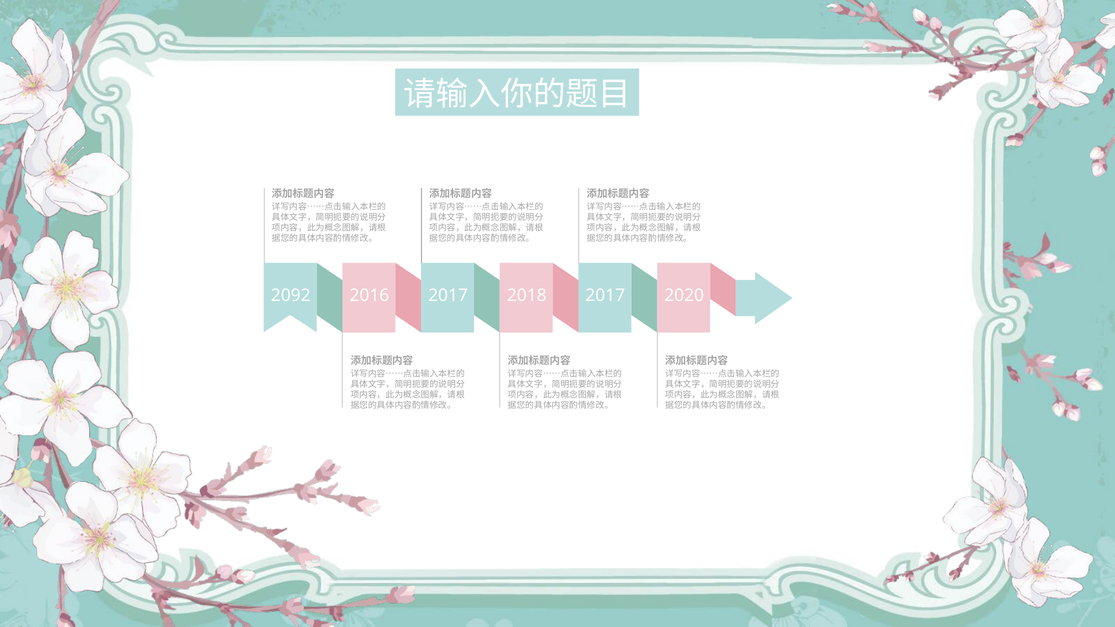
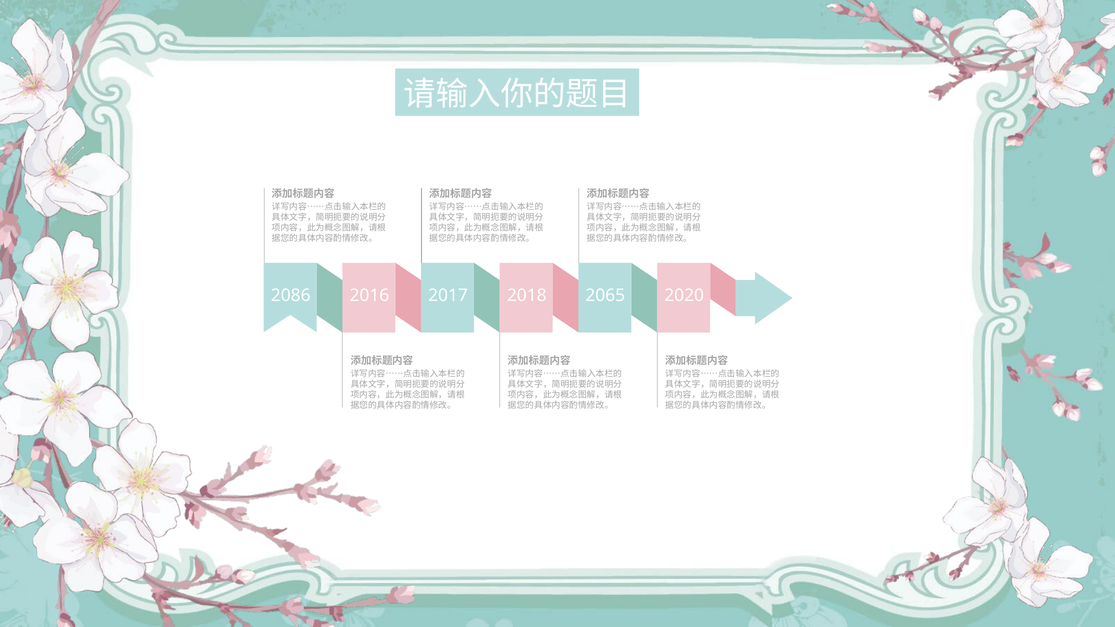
2092: 2092 -> 2086 (291, 296)
2018 2017: 2017 -> 2065 (605, 296)
